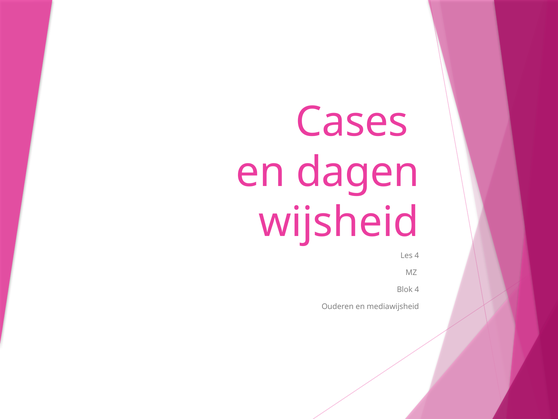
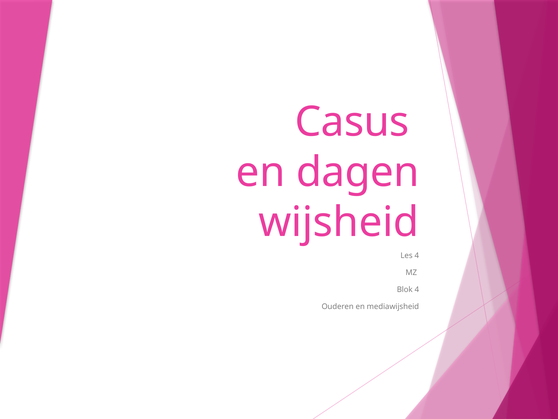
Cases: Cases -> Casus (352, 122)
